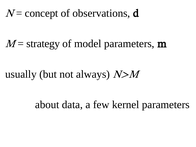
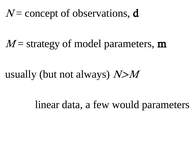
about: about -> linear (47, 105)
kernel: kernel -> would (126, 105)
